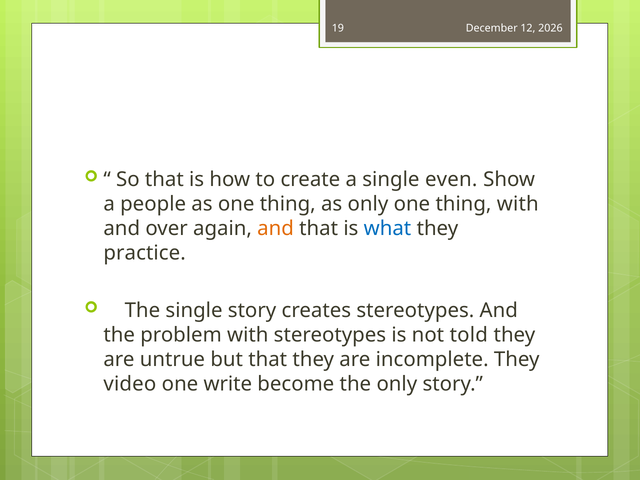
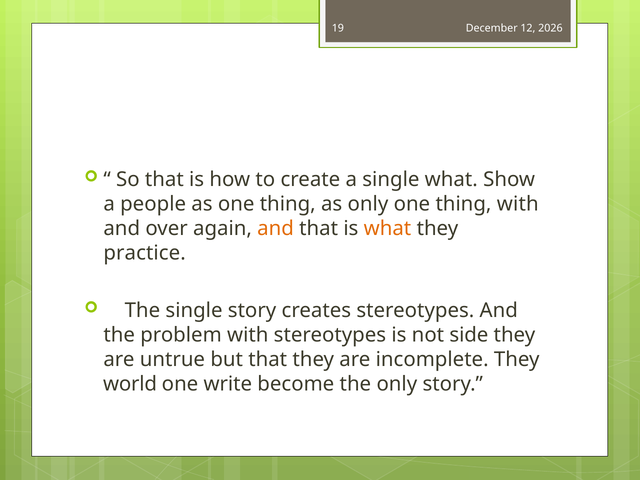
single even: even -> what (451, 180)
what colour: blue -> orange (387, 229)
told: told -> side (469, 335)
video: video -> world (130, 384)
